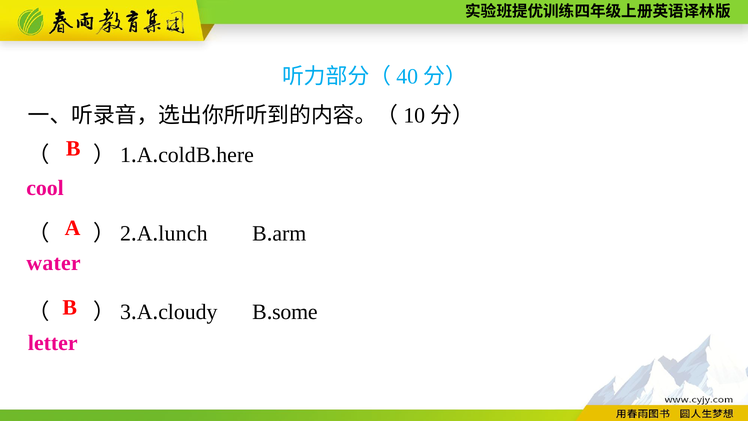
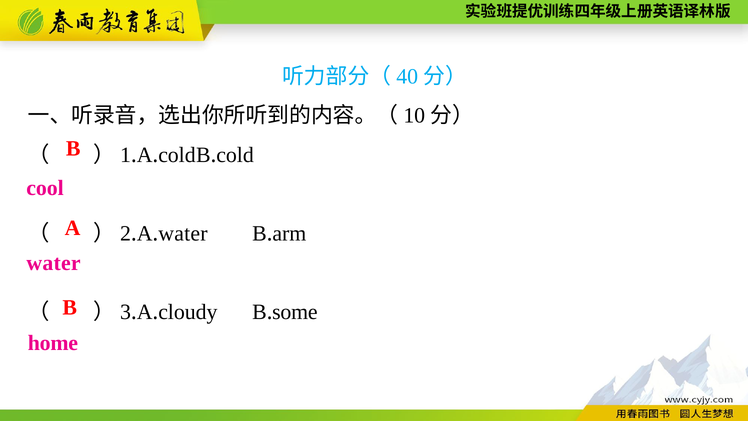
here: here -> cold (235, 155)
lunch: lunch -> water (183, 234)
letter: letter -> home (53, 343)
